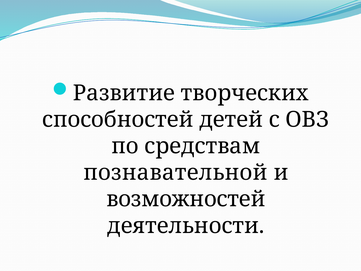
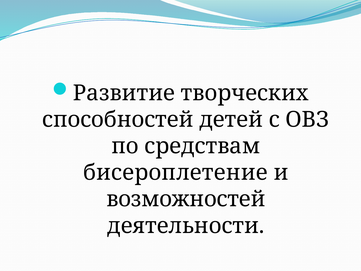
познавательной: познавательной -> бисероплетение (175, 173)
